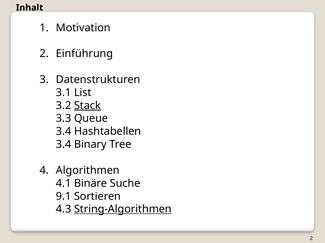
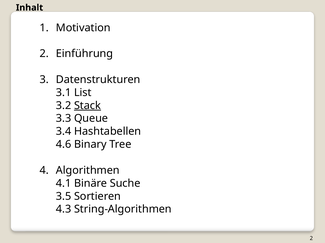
3.4: 3.4 -> 4.6 (64, 145)
9.1: 9.1 -> 3.5 (64, 197)
String-Algorithmen underline: present -> none (123, 210)
